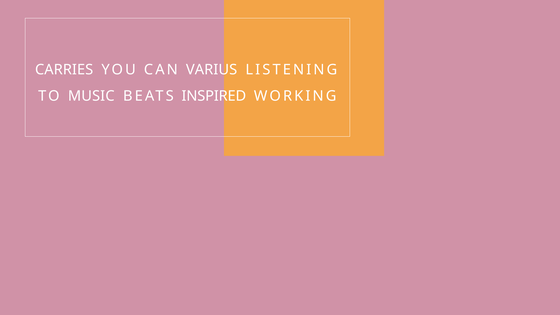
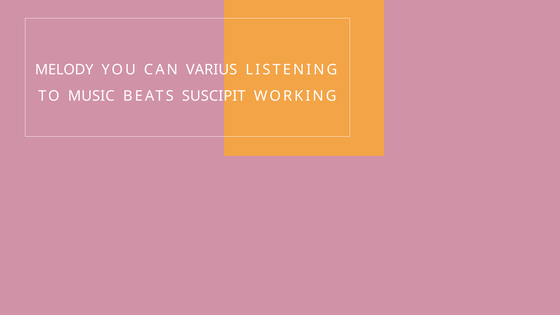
CARRIES: CARRIES -> MELODY (64, 70)
INSPIRED: INSPIRED -> SUSCIPIT (214, 96)
